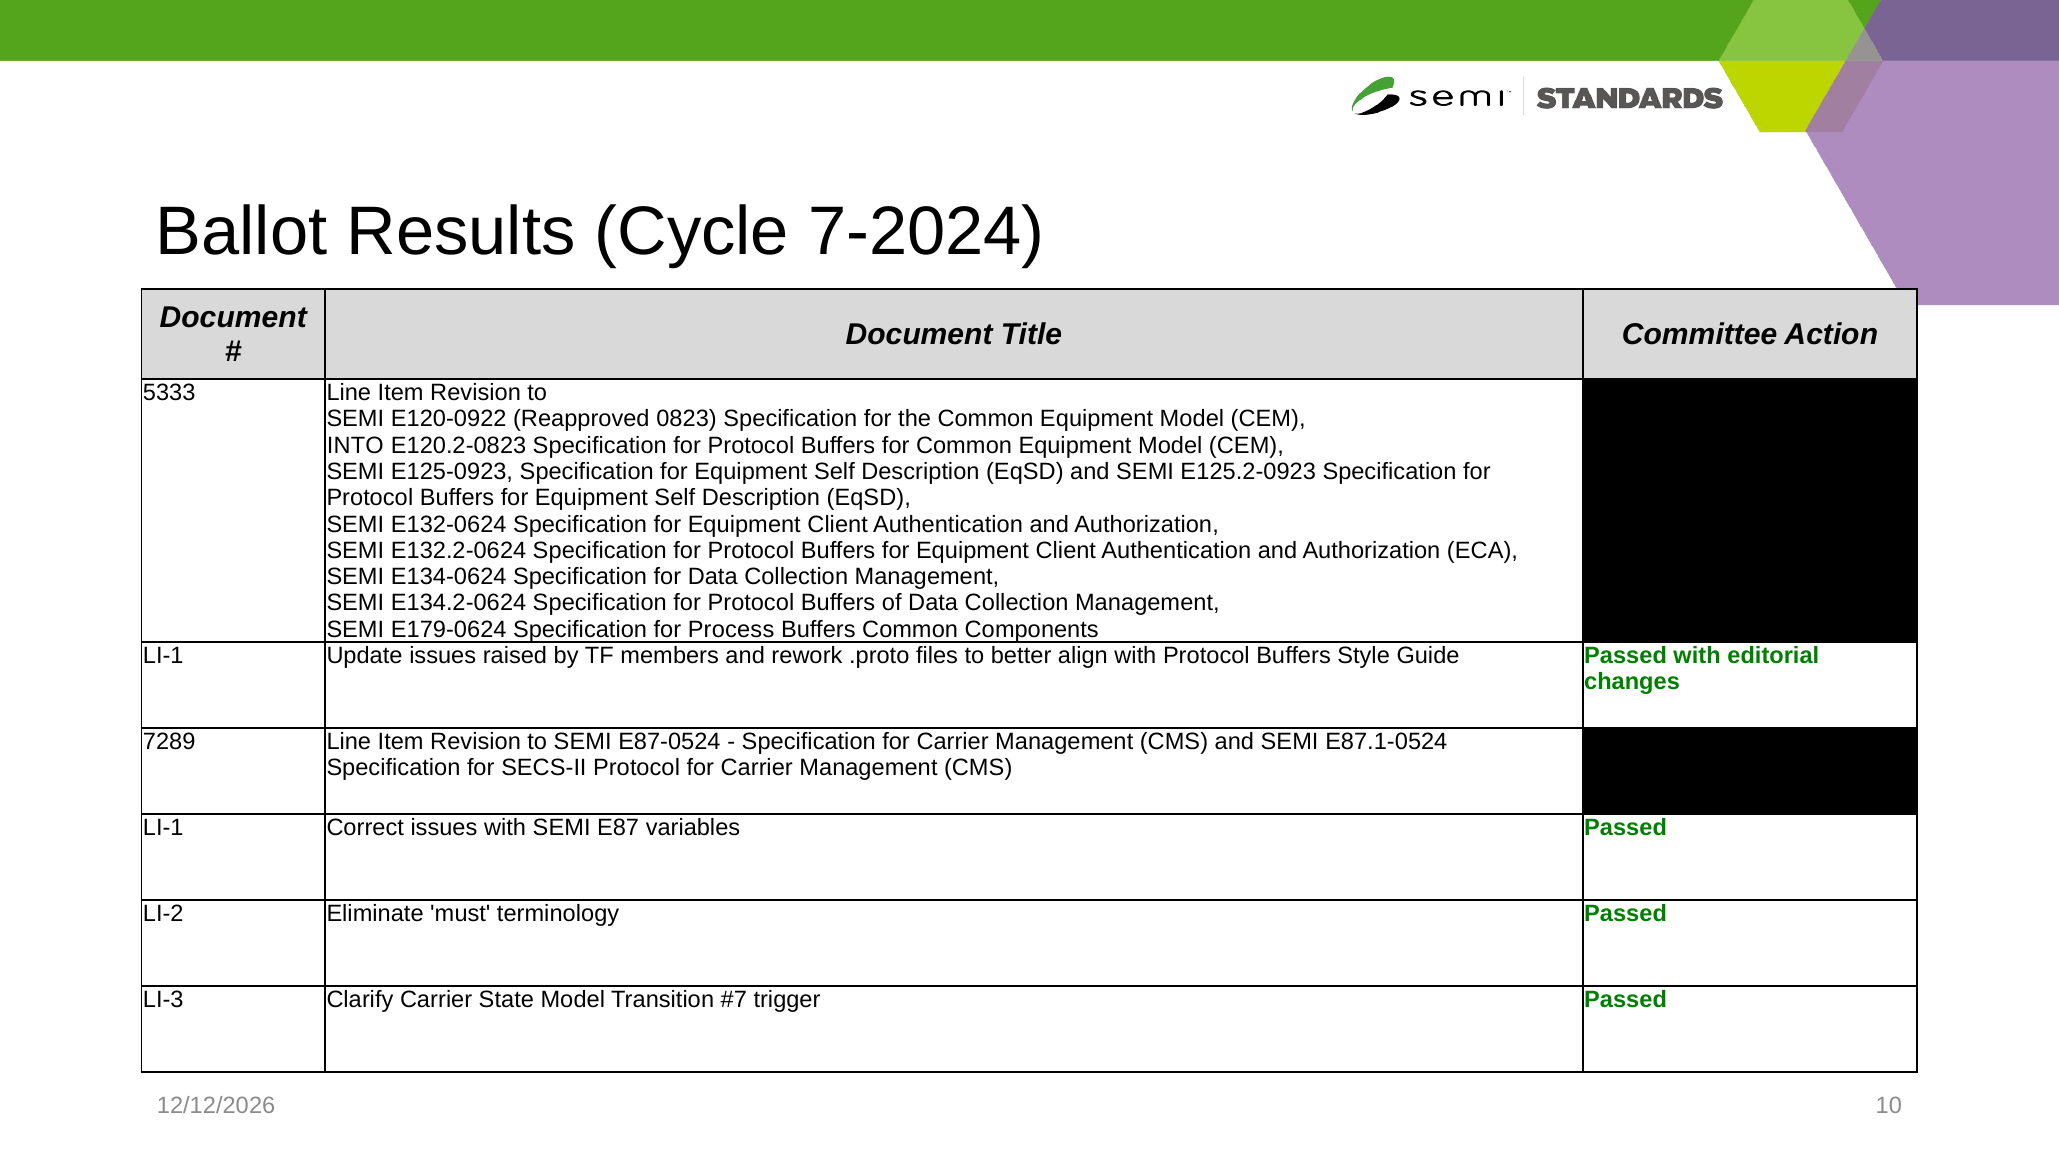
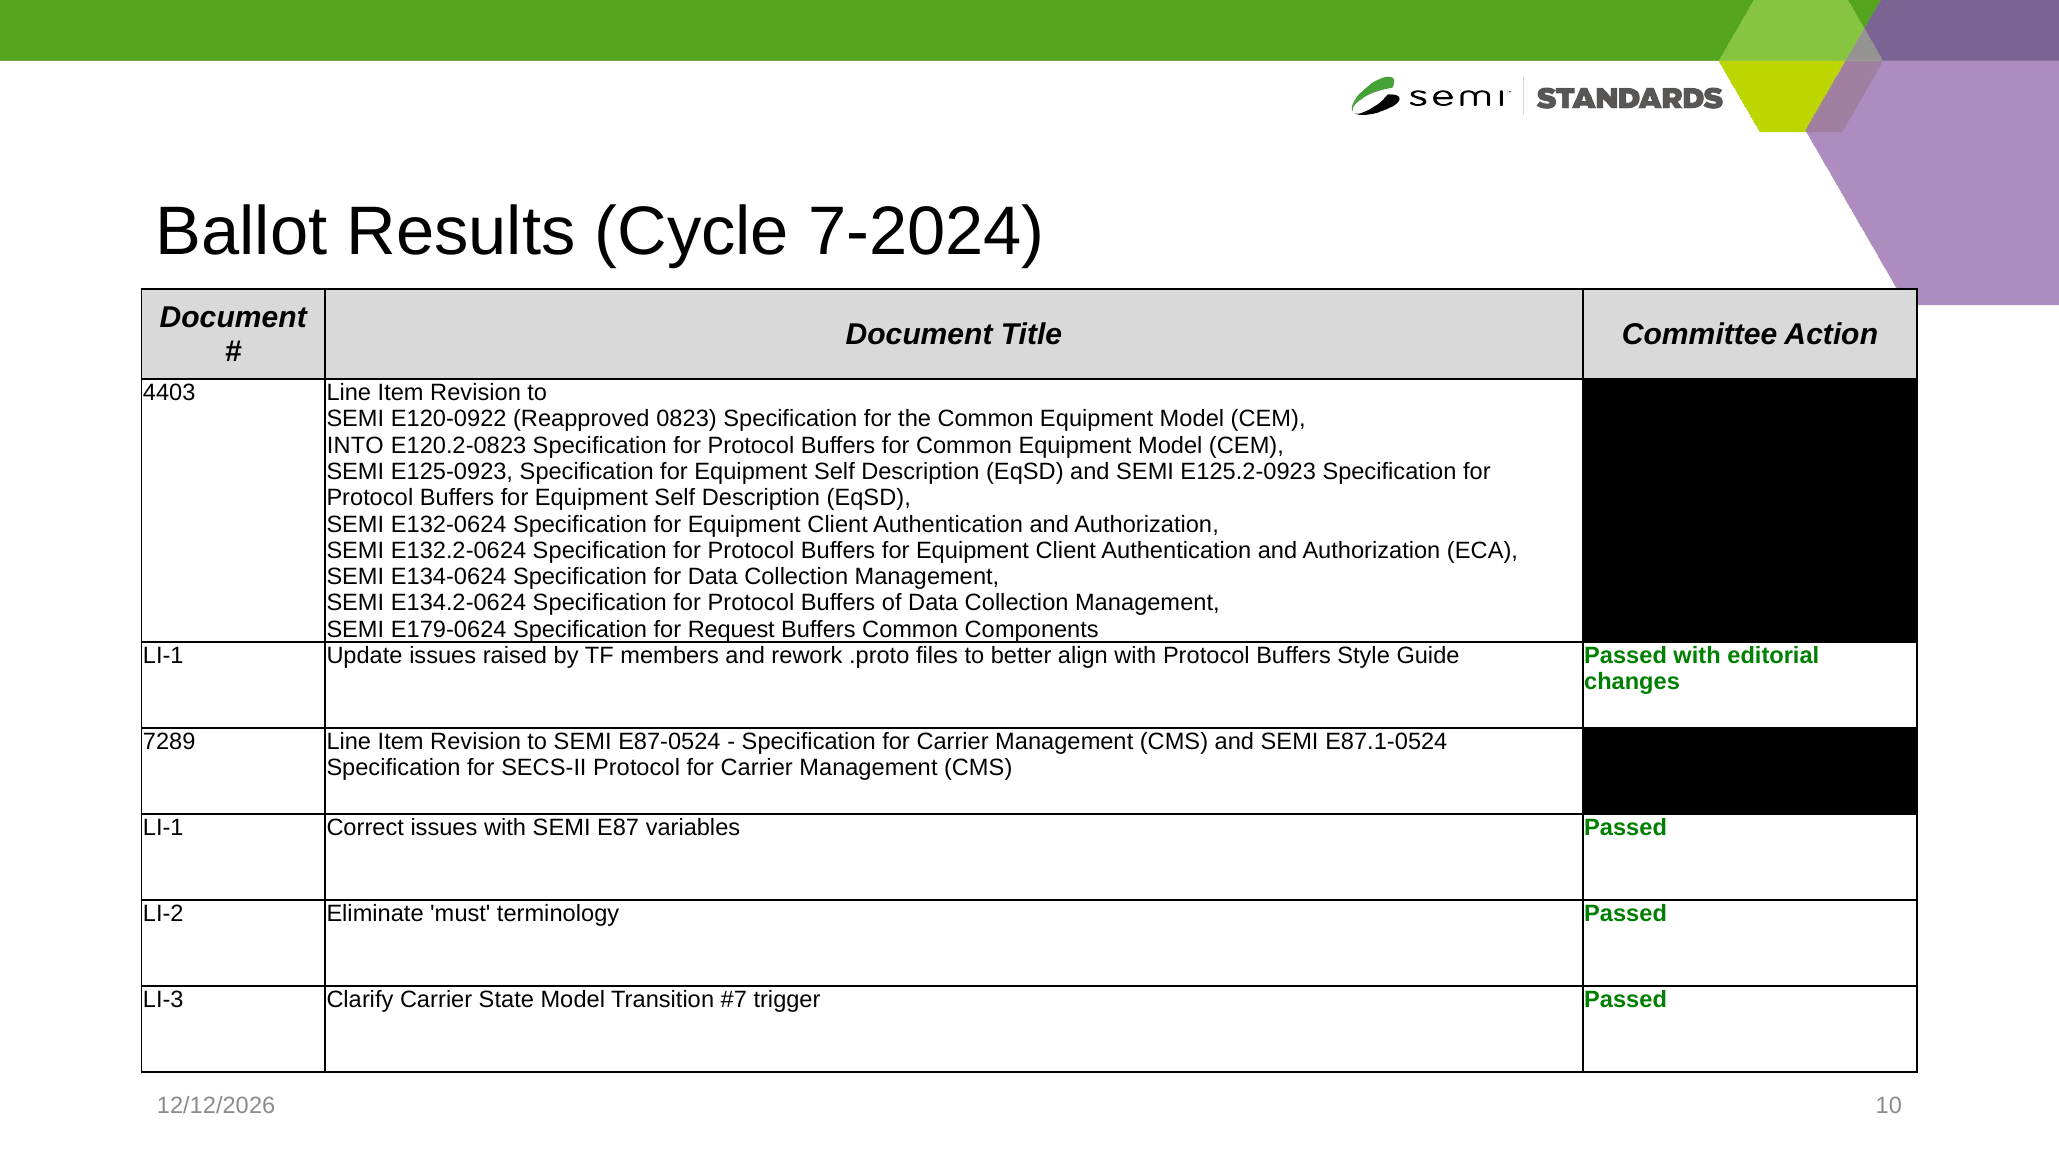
5333: 5333 -> 4403 (169, 393)
Process: Process -> Request (731, 629)
